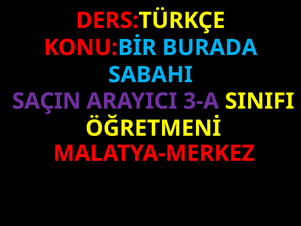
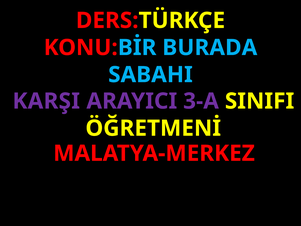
SAÇIN: SAÇIN -> KARŞI (46, 101)
